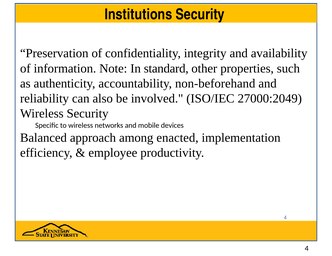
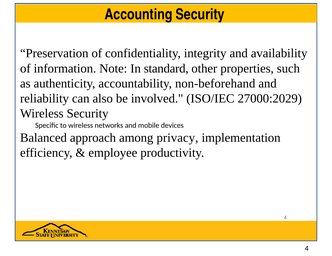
Institutions: Institutions -> Accounting (138, 14)
27000:2049: 27000:2049 -> 27000:2029 (270, 99)
enacted: enacted -> privacy (177, 138)
